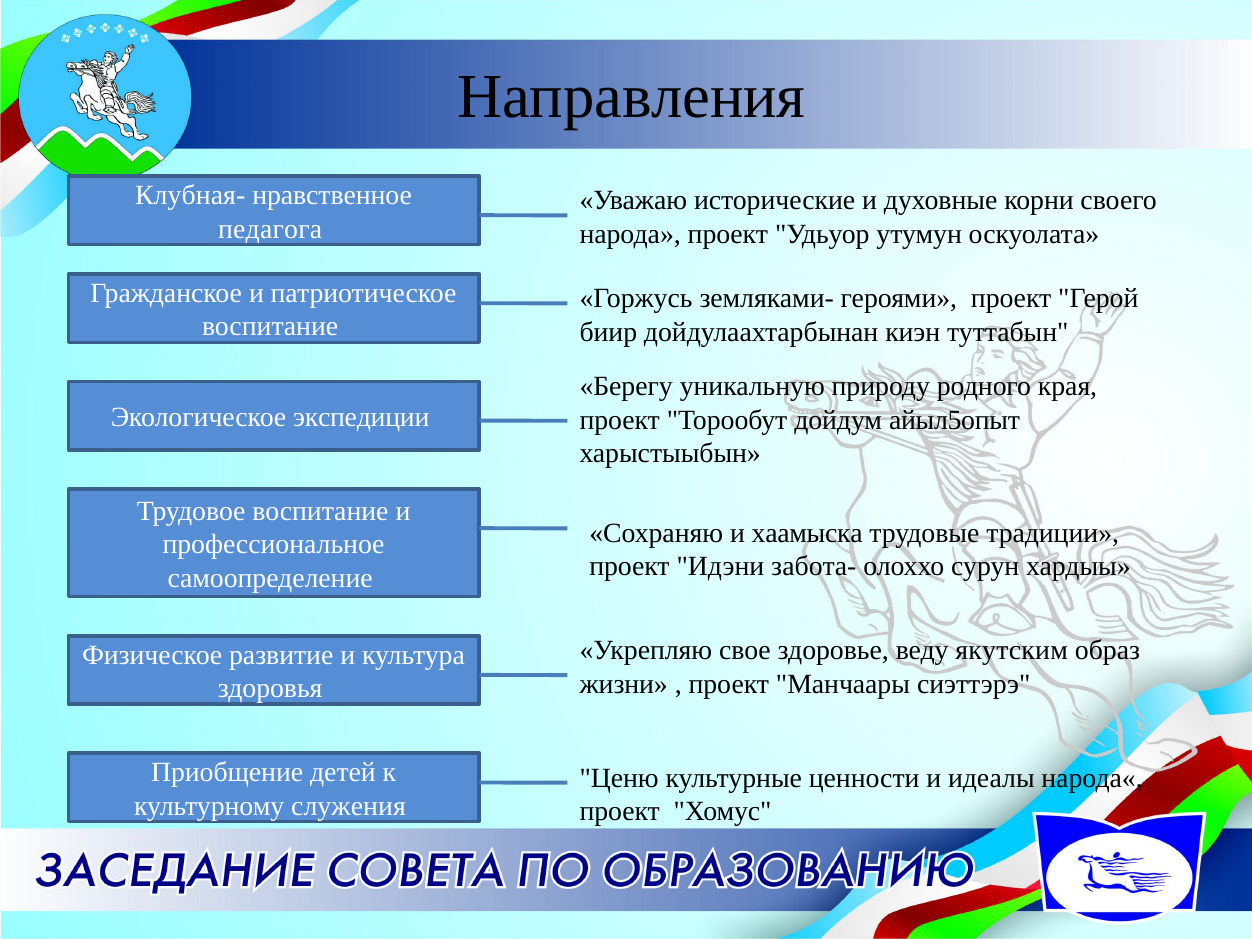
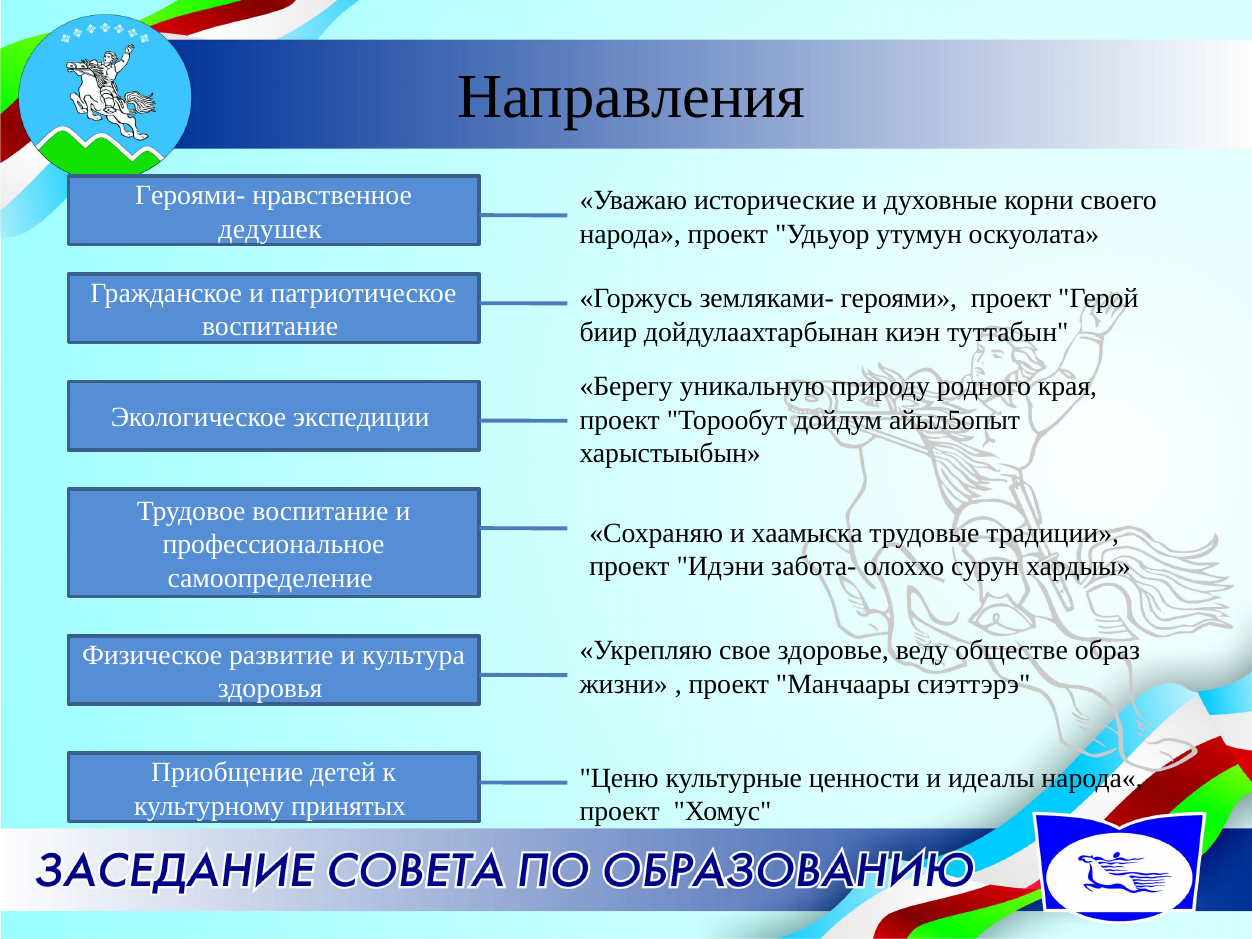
Клубная-: Клубная- -> Героями- (190, 196)
педагога: педагога -> дедушек (270, 229)
якутским: якутским -> обществе (1012, 651)
служения: служения -> принятых (349, 806)
